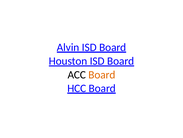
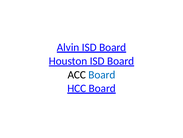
Board colour: orange -> blue (102, 74)
